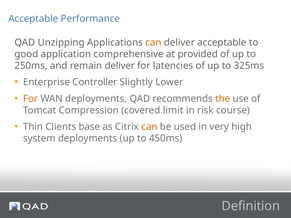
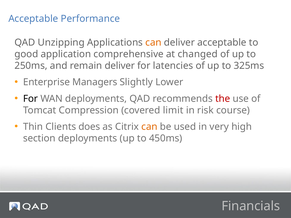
provided: provided -> changed (198, 54)
Controller: Controller -> Managers (95, 82)
For colour: orange -> black (30, 99)
the colour: orange -> red (223, 99)
base: base -> does (89, 127)
system: system -> section (39, 139)
Definition: Definition -> Financials (251, 206)
